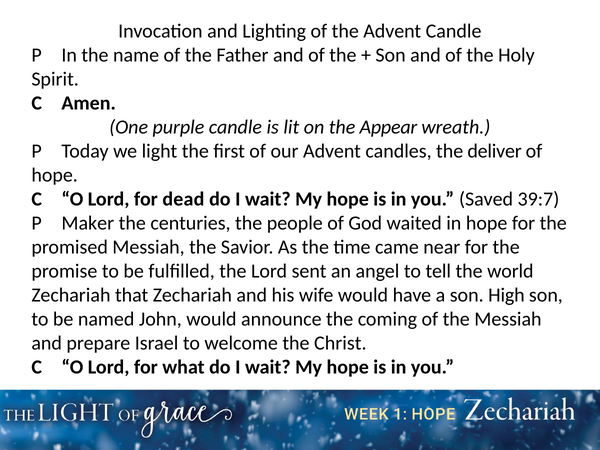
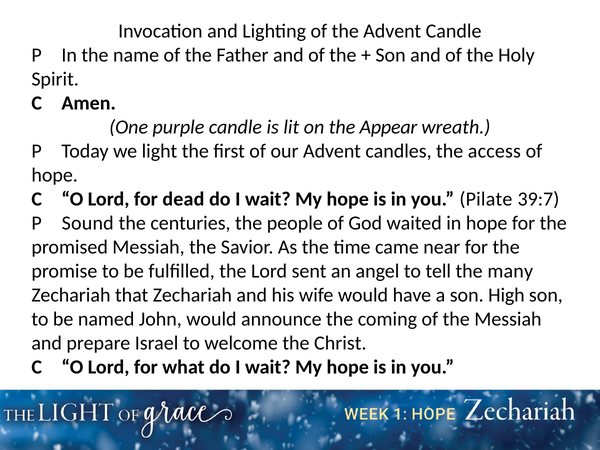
deliver: deliver -> access (494, 151)
Saved: Saved -> Pilate (486, 199)
Maker: Maker -> Sound (88, 223)
world: world -> many (510, 271)
